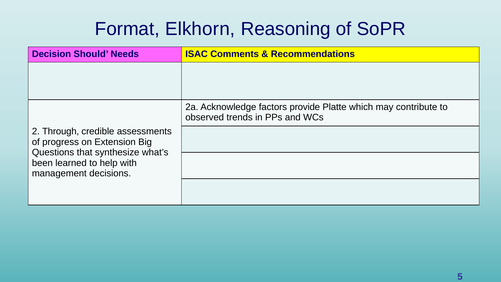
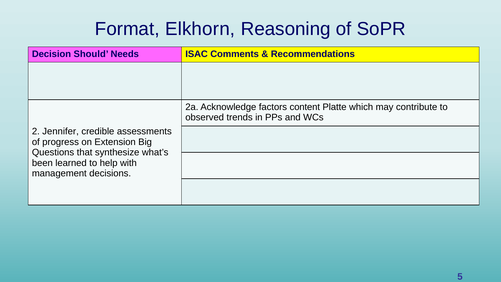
provide: provide -> content (305, 107)
Through: Through -> Jennifer (61, 131)
